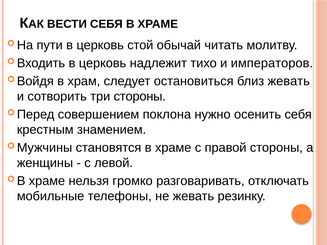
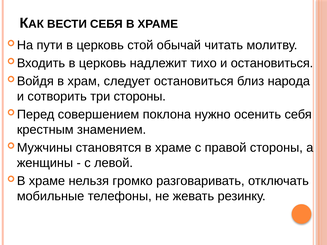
и императоров: императоров -> остановиться (272, 63)
близ жевать: жевать -> народа (289, 81)
